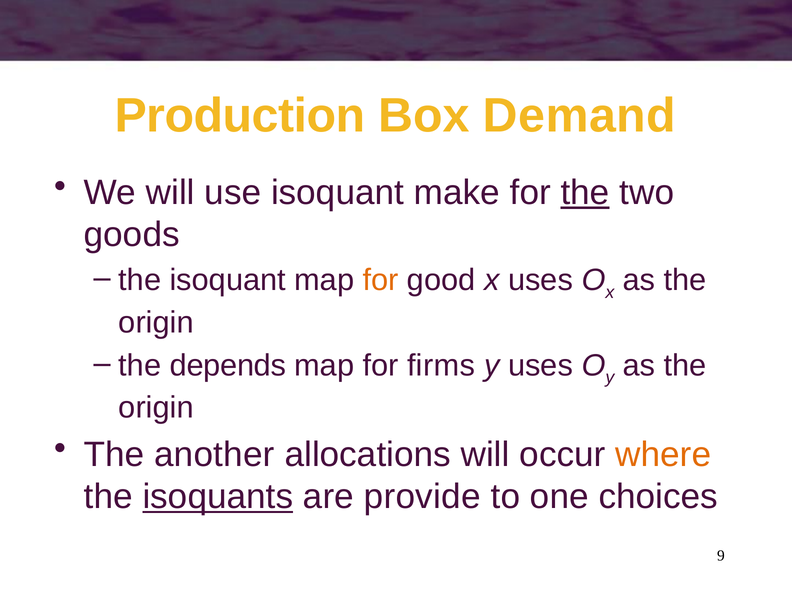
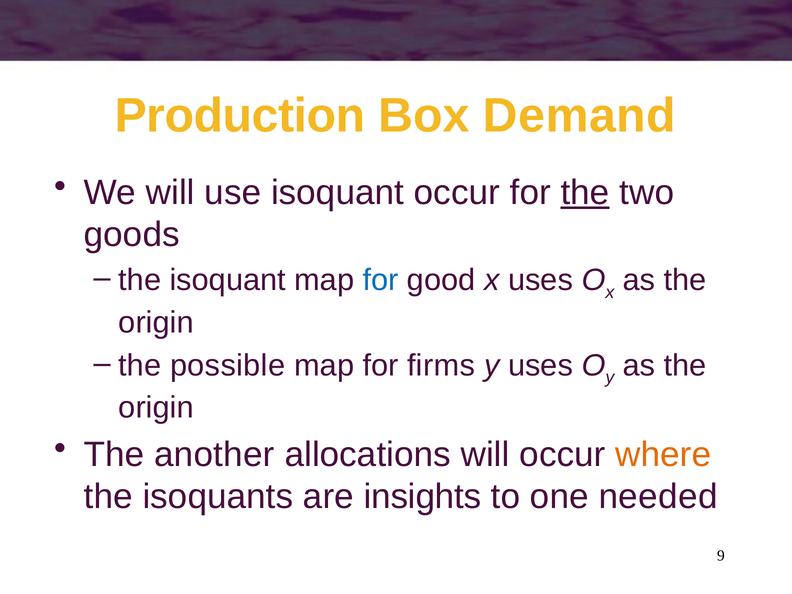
isoquant make: make -> occur (457, 193)
for colour: orange -> blue (381, 280)
depends: depends -> possible (228, 366)
isoquants underline: present -> none (218, 497)
provide: provide -> insights (422, 497)
choices: choices -> needed (658, 497)
